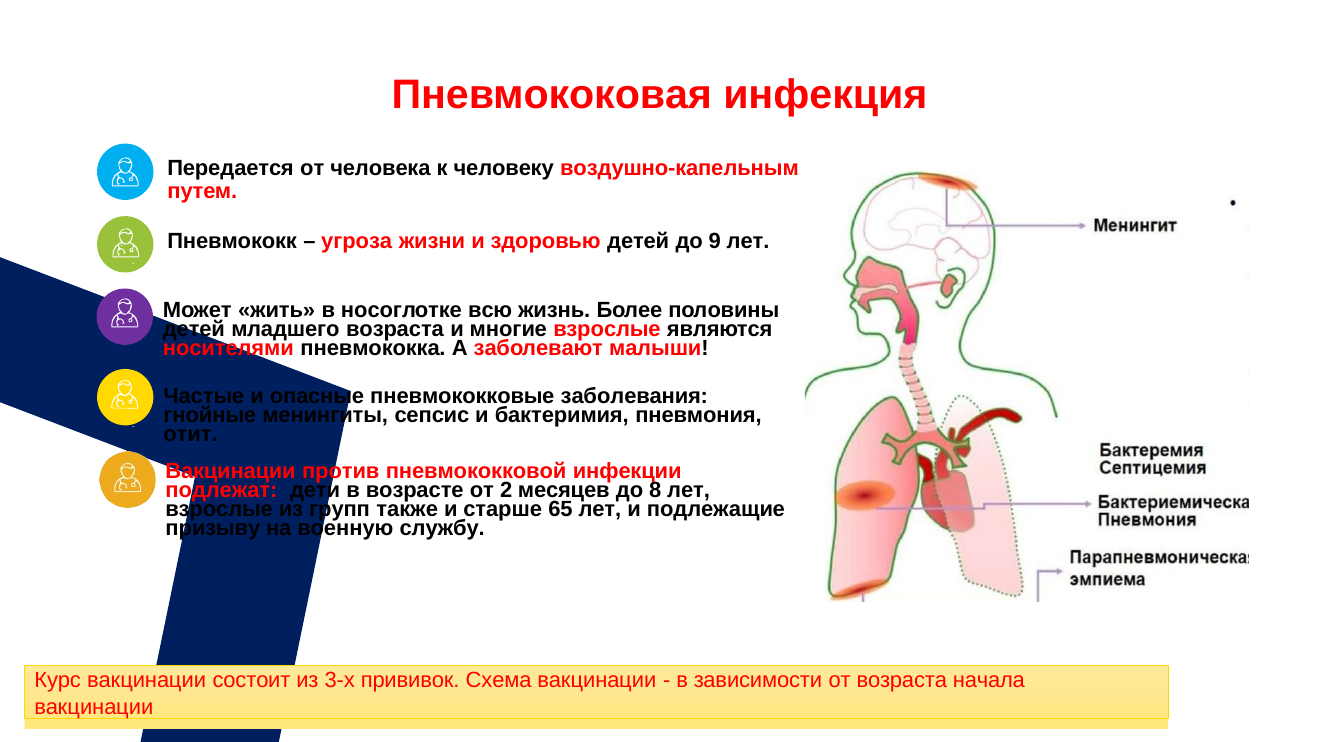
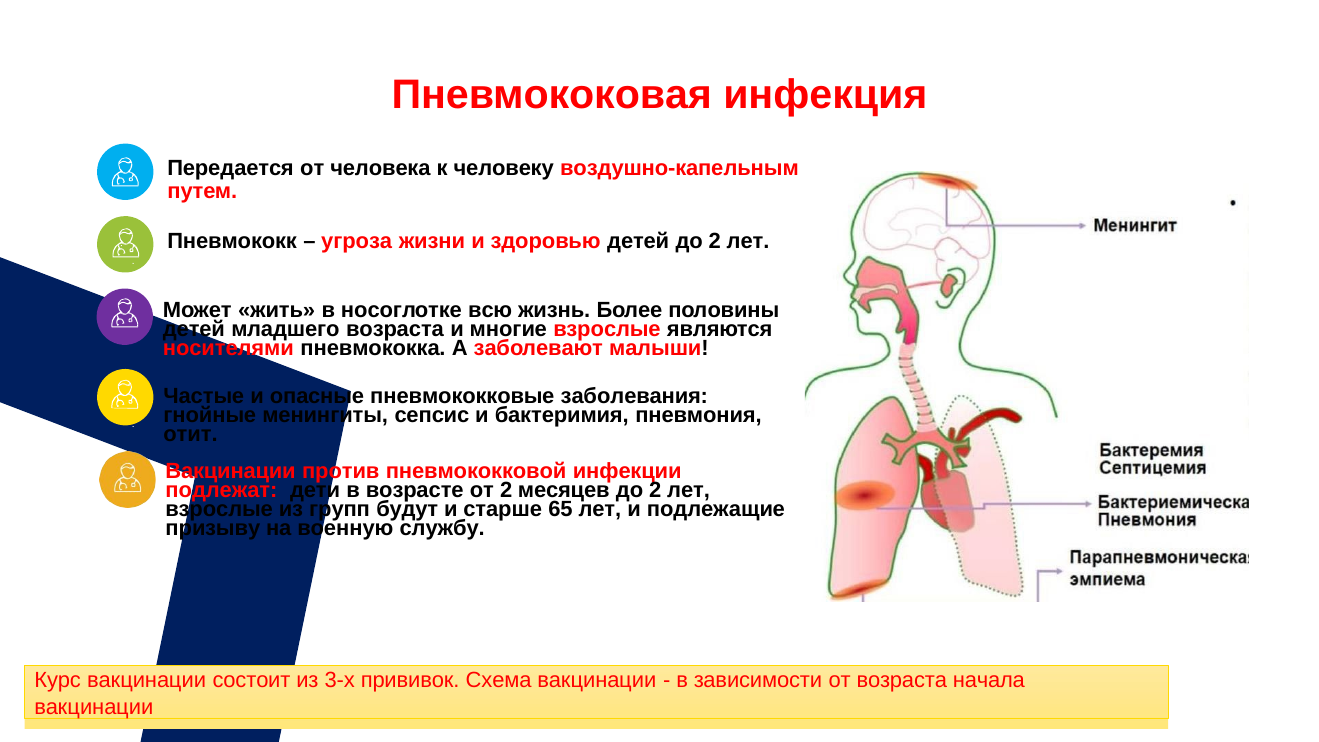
детей до 9: 9 -> 2 (715, 241)
месяцев до 8: 8 -> 2 (655, 490)
также: также -> будут (407, 509)
